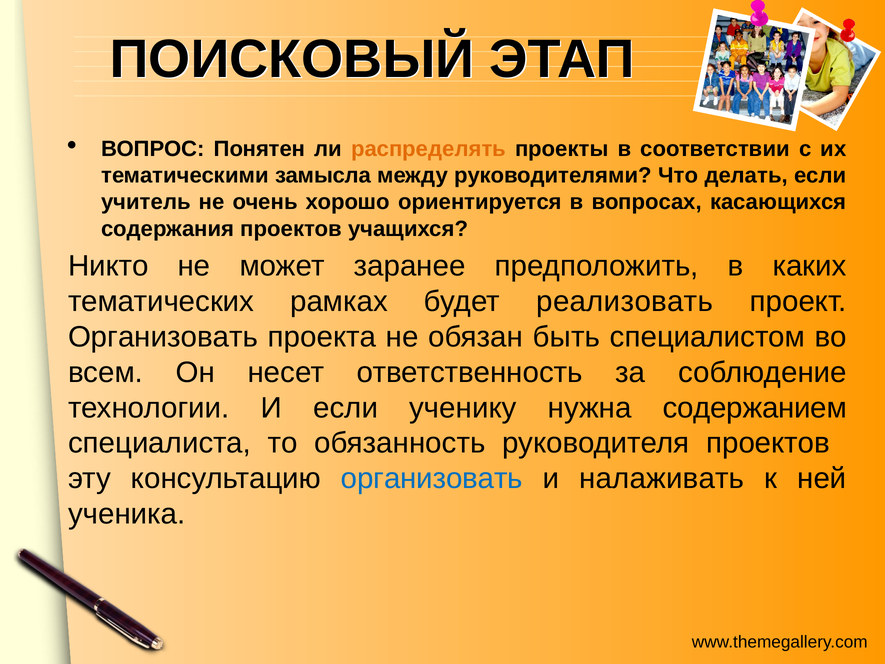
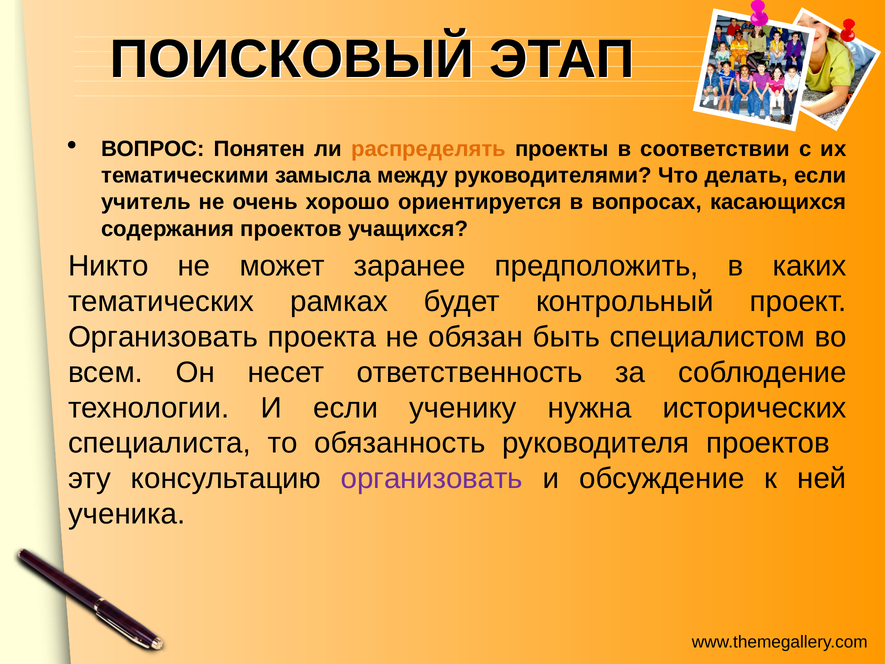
реализовать: реализовать -> контрольный (625, 301)
содержанием: содержанием -> исторических (755, 408)
организовать colour: blue -> purple (432, 478)
налаживать: налаживать -> обсуждение (662, 478)
